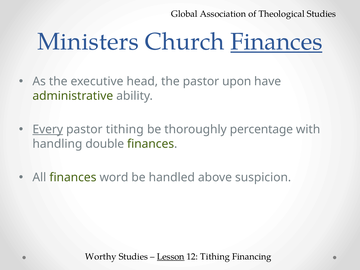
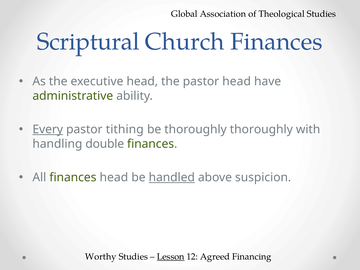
Ministers: Ministers -> Scriptural (88, 42)
Finances underline: present -> none (276, 42)
pastor upon: upon -> head (237, 82)
thoroughly percentage: percentage -> thoroughly (261, 129)
finances word: word -> head (114, 177)
handled underline: none -> present (172, 177)
12 Tithing: Tithing -> Agreed (215, 257)
